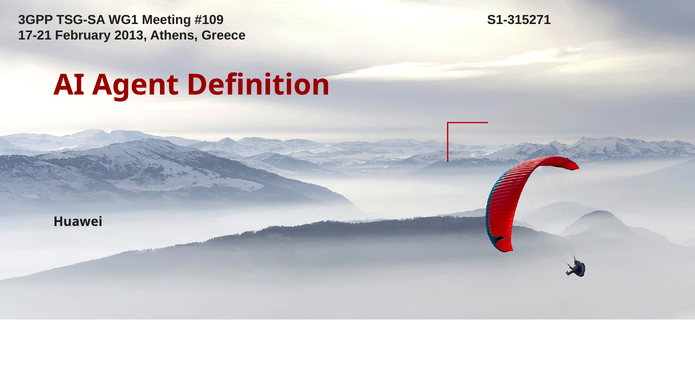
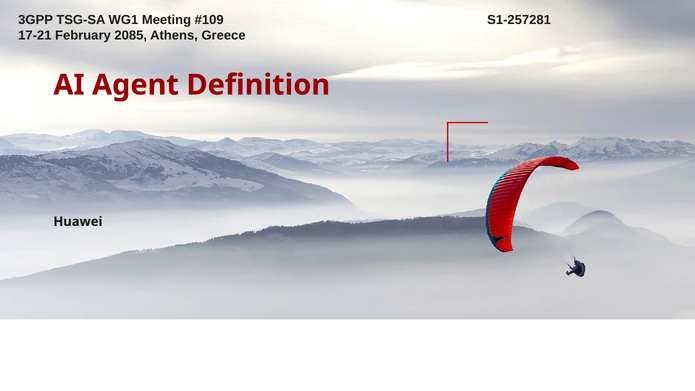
S1-315271: S1-315271 -> S1-257281 (519, 20)
2013: 2013 -> 2085 (131, 36)
